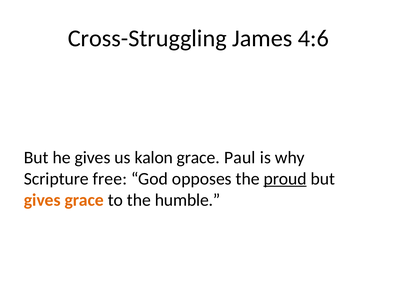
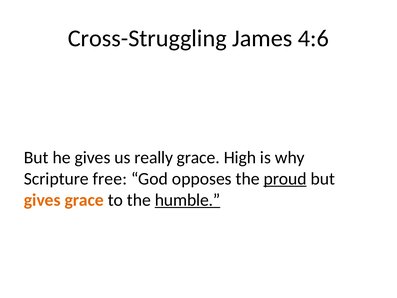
kalon: kalon -> really (154, 157)
Paul: Paul -> High (240, 157)
humble underline: none -> present (188, 200)
